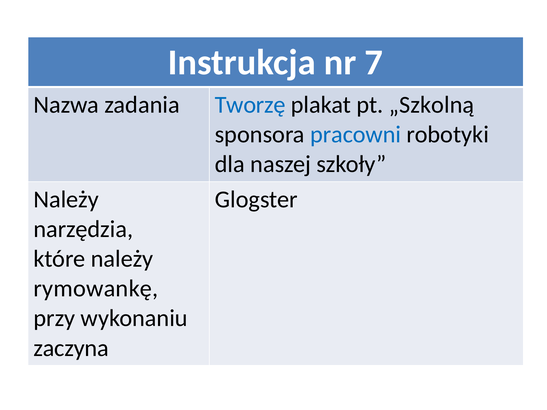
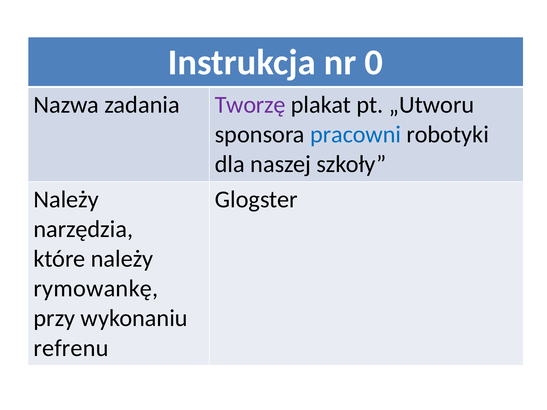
7: 7 -> 0 (374, 63)
Tworzę colour: blue -> purple (250, 105)
„Szkolną: „Szkolną -> „Utworu (432, 105)
zaczyna: zaczyna -> refrenu (71, 348)
